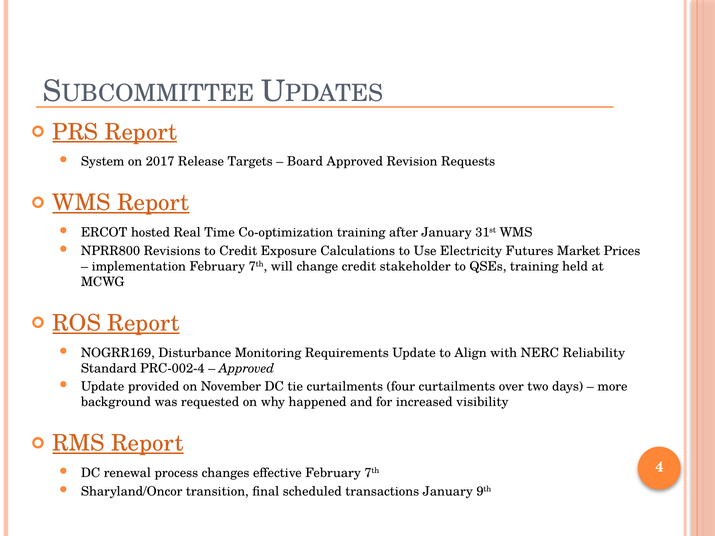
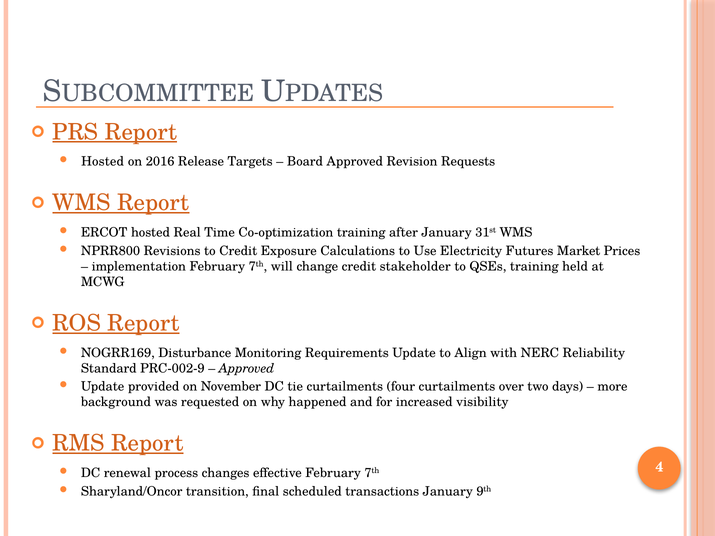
System: System -> Hosted (103, 162)
2017: 2017 -> 2016 (160, 162)
PRC-002-4: PRC-002-4 -> PRC-002-9 (172, 369)
